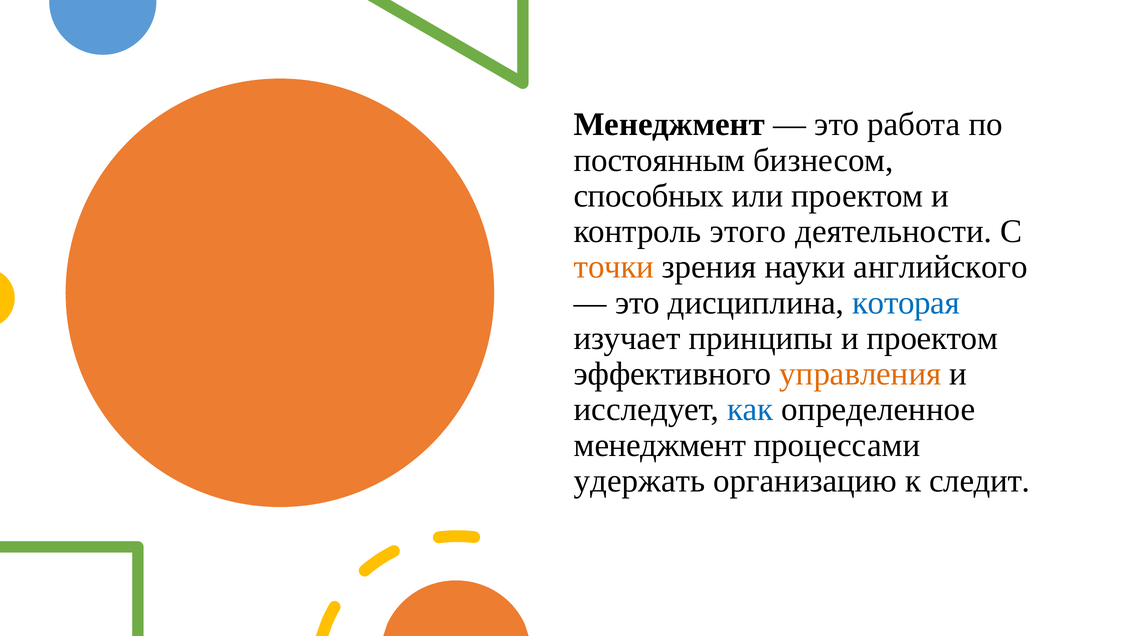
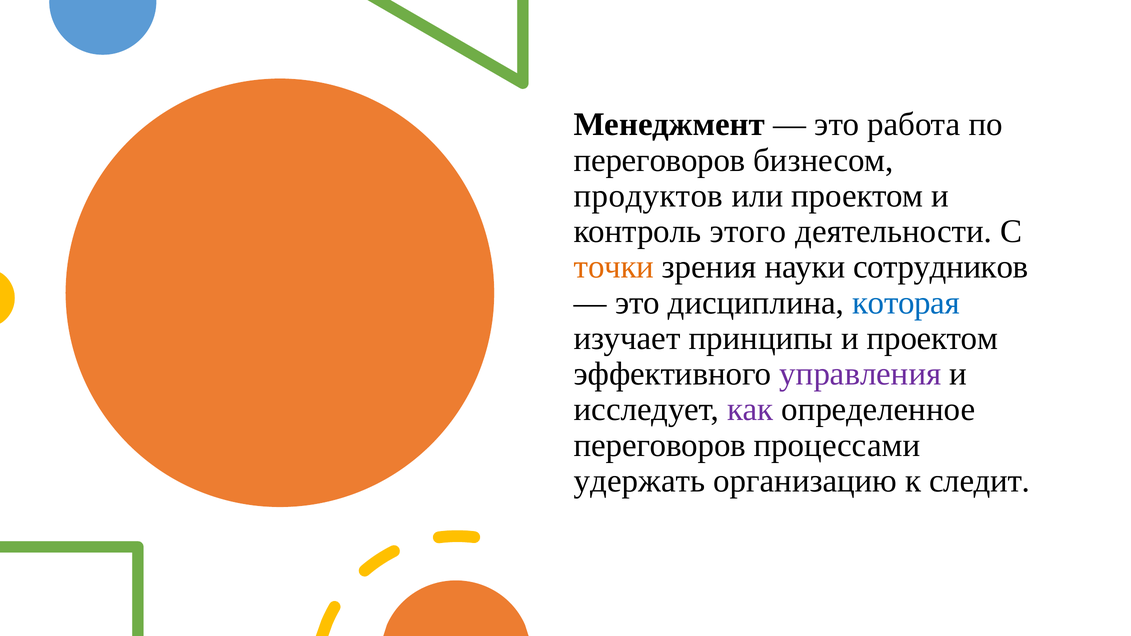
постоянным: постоянным -> переговоров (660, 160)
способных: способных -> продуктов (648, 196)
английского: английского -> сотрудников (941, 267)
управления colour: orange -> purple (860, 374)
как colour: blue -> purple (750, 410)
менеджмент: менеджмент -> переговоров (660, 445)
